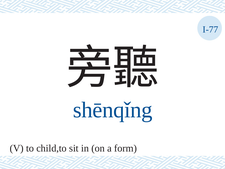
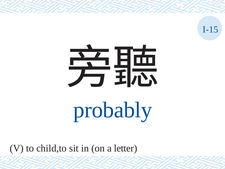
I-77: I-77 -> I-15 (210, 29)
shēnqǐng: shēnqǐng -> probably (113, 110)
form: form -> letter (126, 148)
